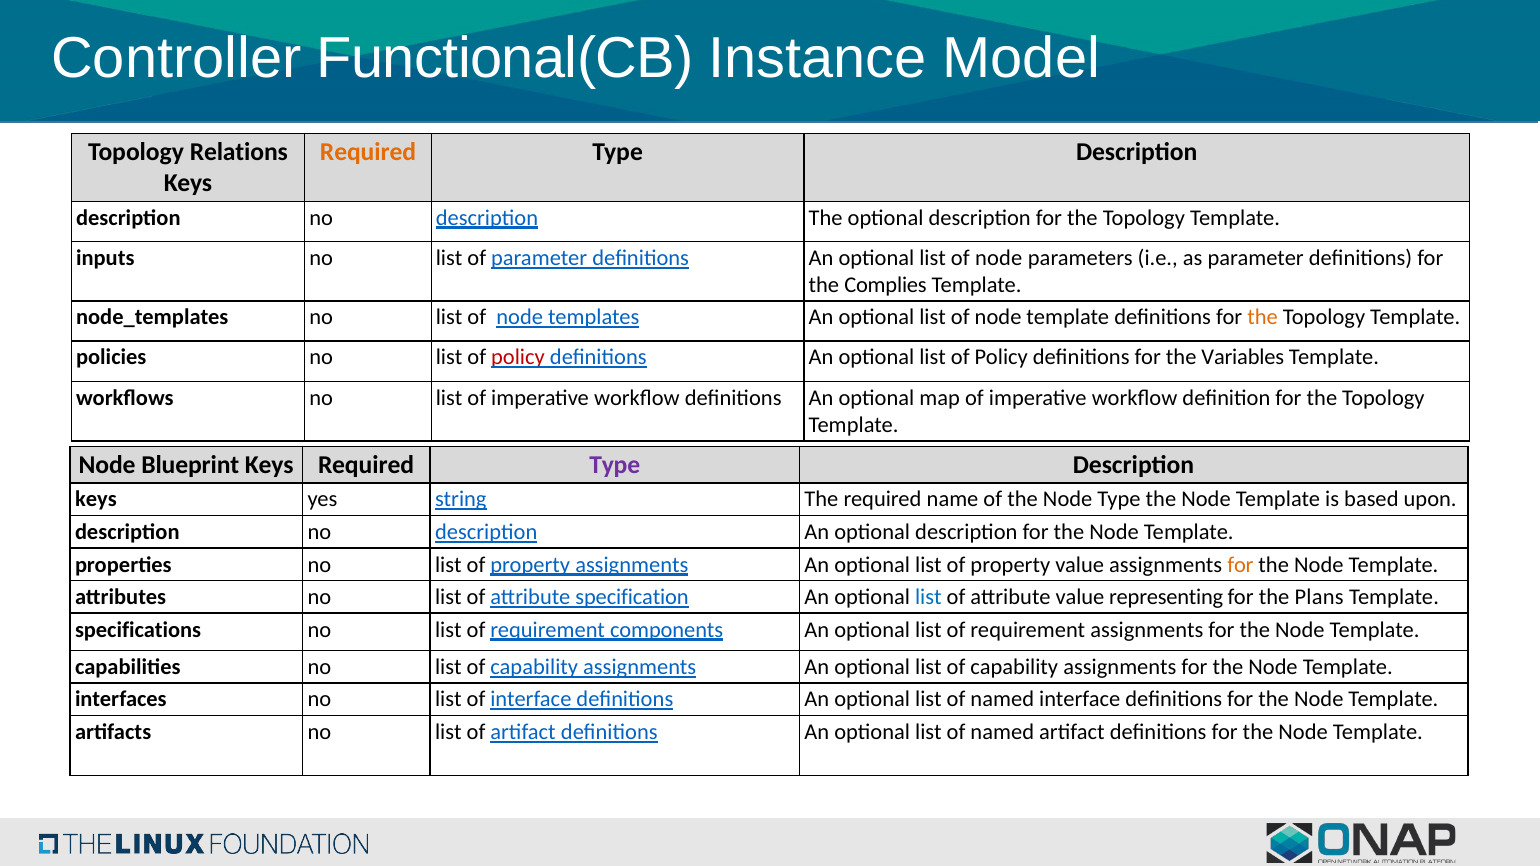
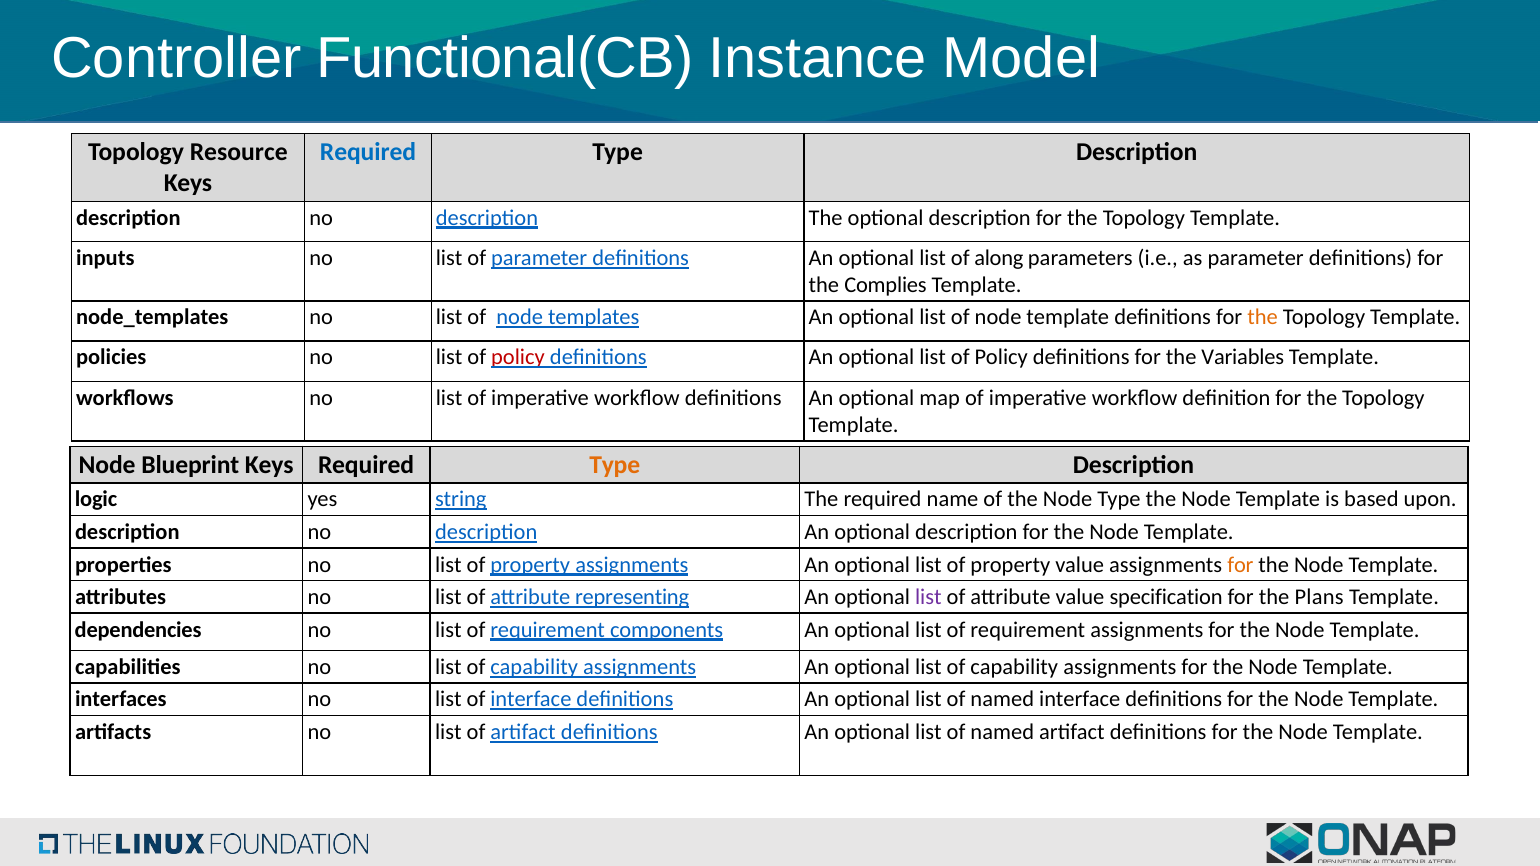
Relations: Relations -> Resource (239, 152)
Required colour: orange -> blue (368, 152)
node: node -> along (999, 258)
Type colour: purple -> orange (615, 465)
keys: keys -> logic (96, 500)
specification: specification -> representing (632, 597)
list colour: blue -> purple (928, 597)
representing: representing -> specification (1166, 597)
specifications: specifications -> dependencies (138, 630)
